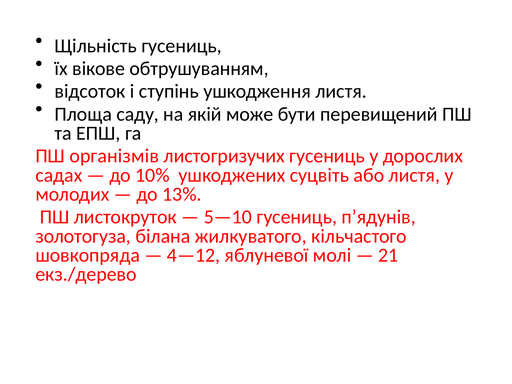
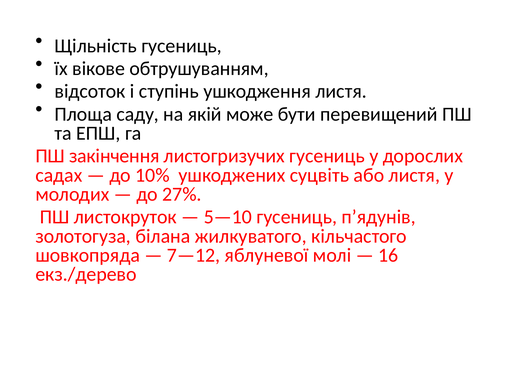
організмів: організмів -> закінчення (114, 156)
13%: 13% -> 27% (182, 194)
4—12: 4—12 -> 7—12 (194, 255)
21: 21 -> 16 (388, 255)
